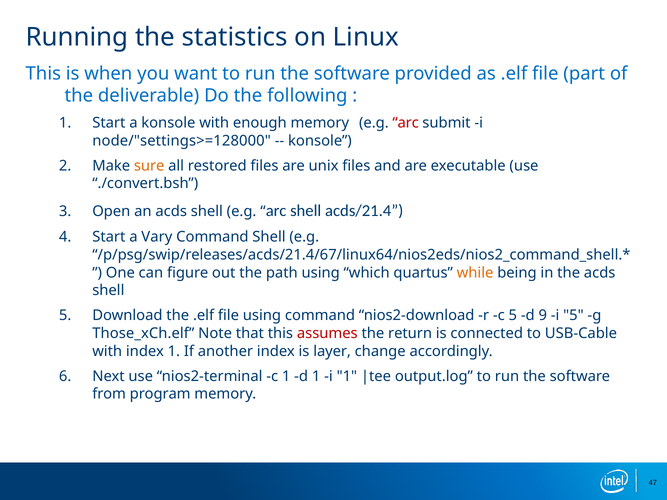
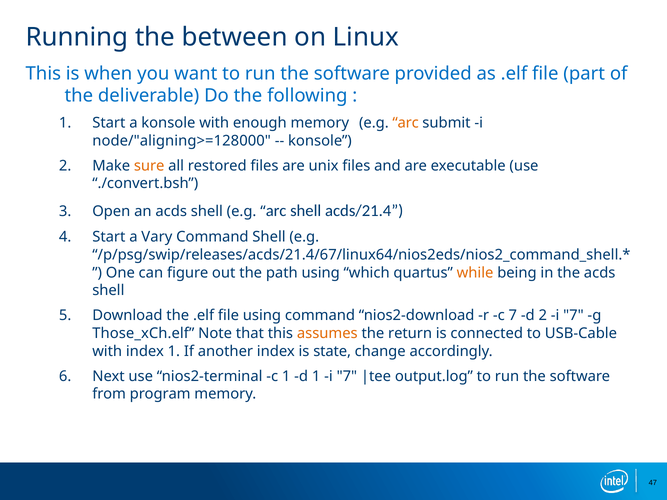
statistics: statistics -> between (235, 37)
arc colour: red -> orange (406, 123)
node/"settings>=128000: node/"settings>=128000 -> node/"aligning>=128000 (182, 141)
c 5: 5 -> 7 (513, 316)
d 9: 9 -> 2 (543, 316)
5: 5 -> 7 (573, 316)
assumes colour: red -> orange (327, 334)
layer: layer -> state (332, 351)
1 i 1: 1 -> 7 (347, 376)
